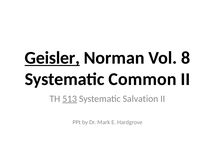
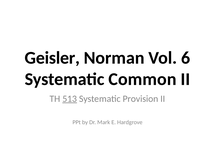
Geisler underline: present -> none (52, 58)
8: 8 -> 6 (186, 58)
Salvation: Salvation -> Provision (141, 99)
